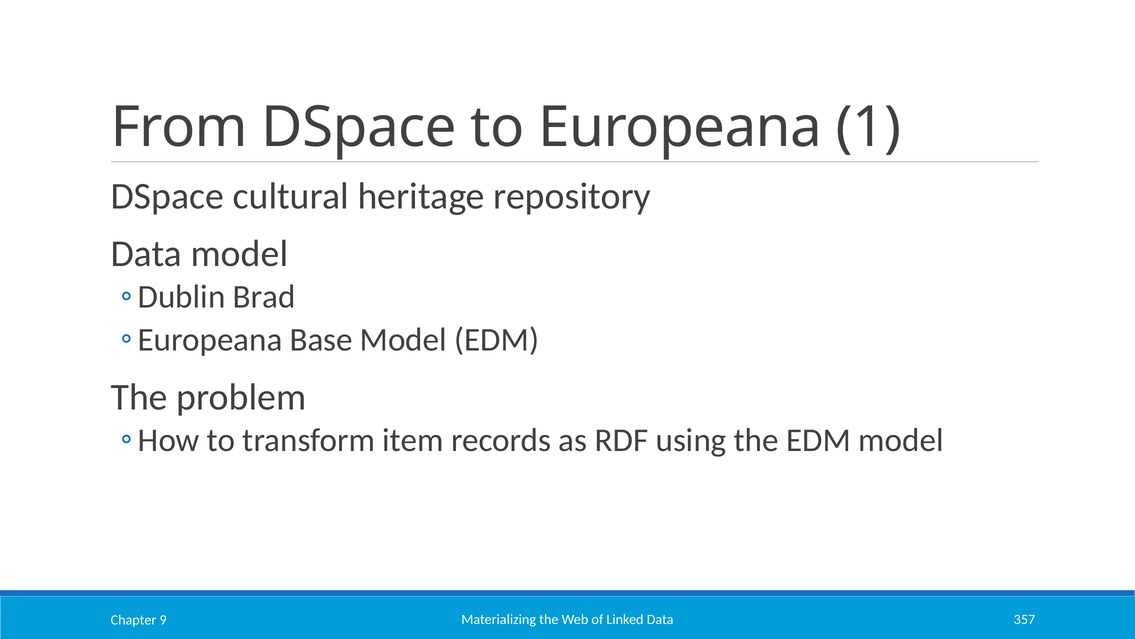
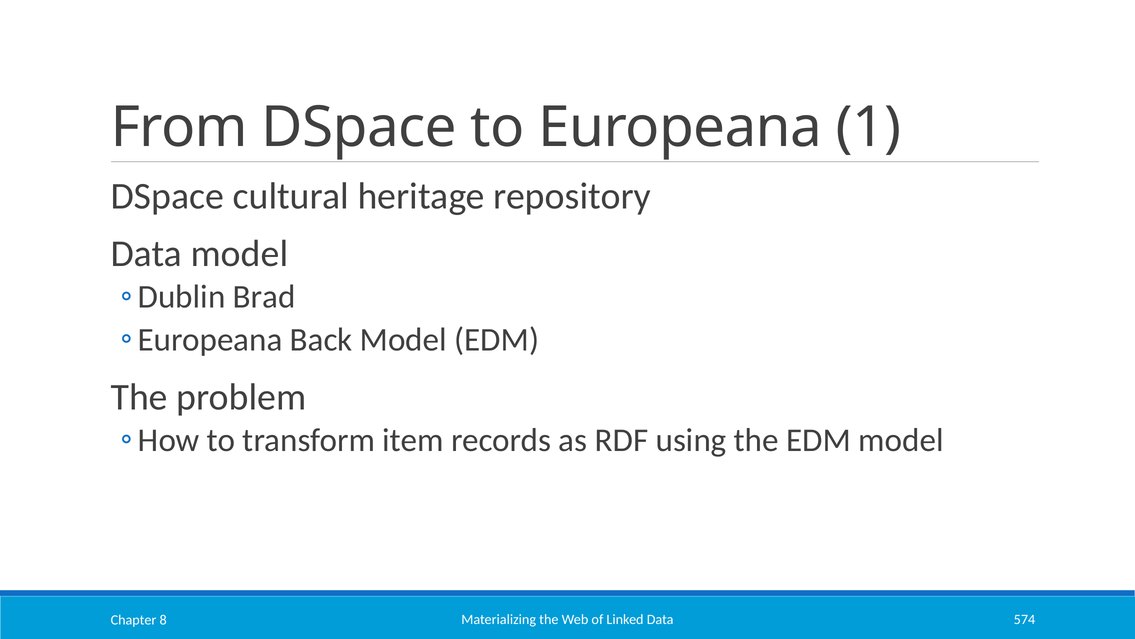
Base: Base -> Back (321, 340)
357: 357 -> 574 (1024, 619)
9: 9 -> 8 (163, 619)
